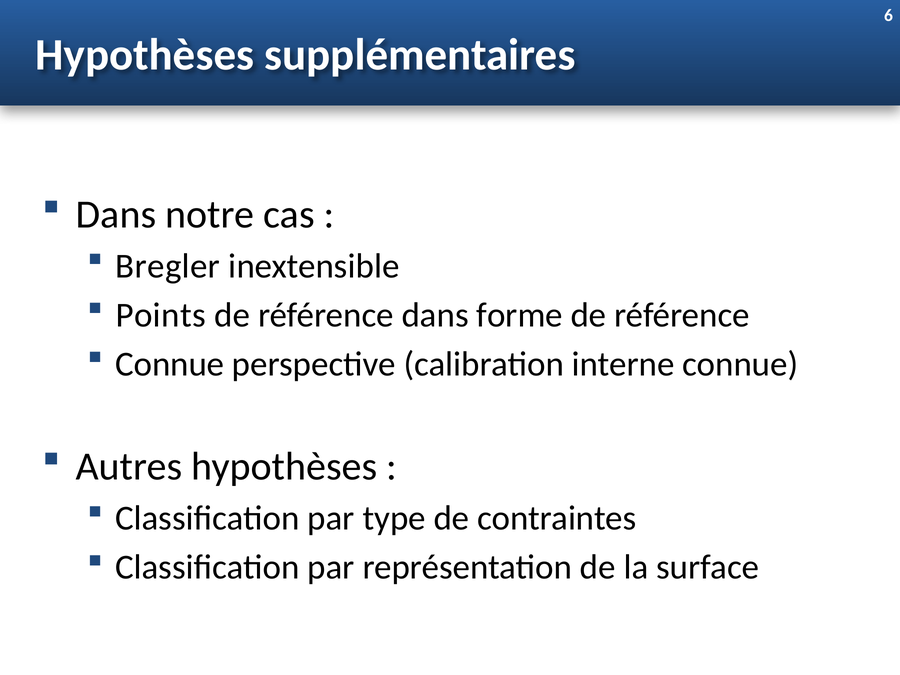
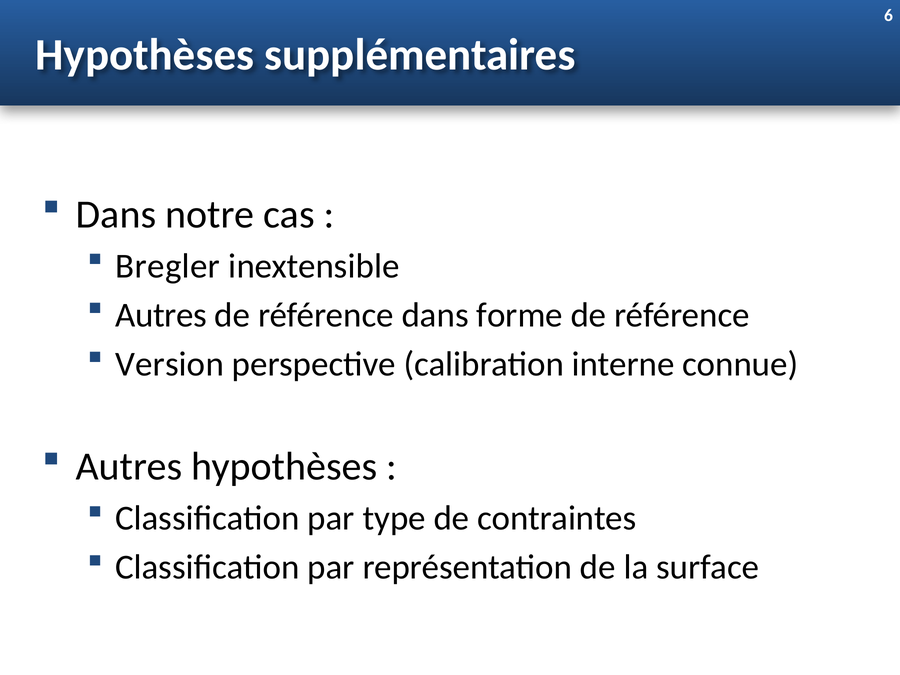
Points: Points -> Autres (161, 315)
Connue: Connue -> Version (170, 364)
